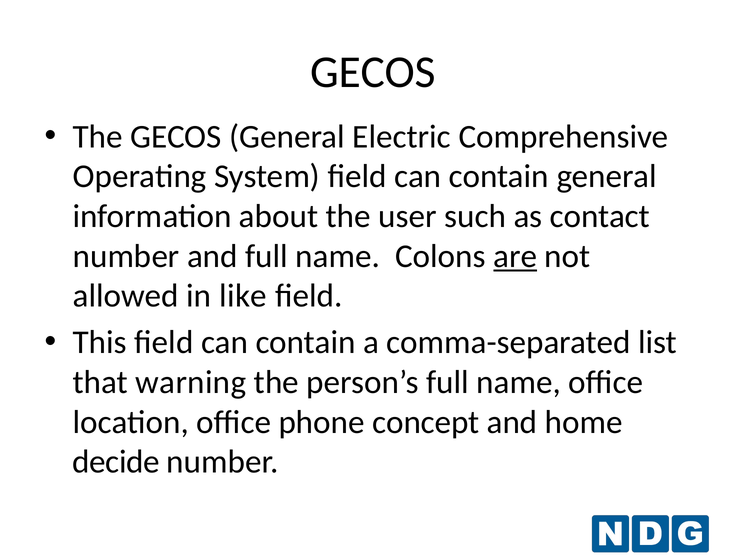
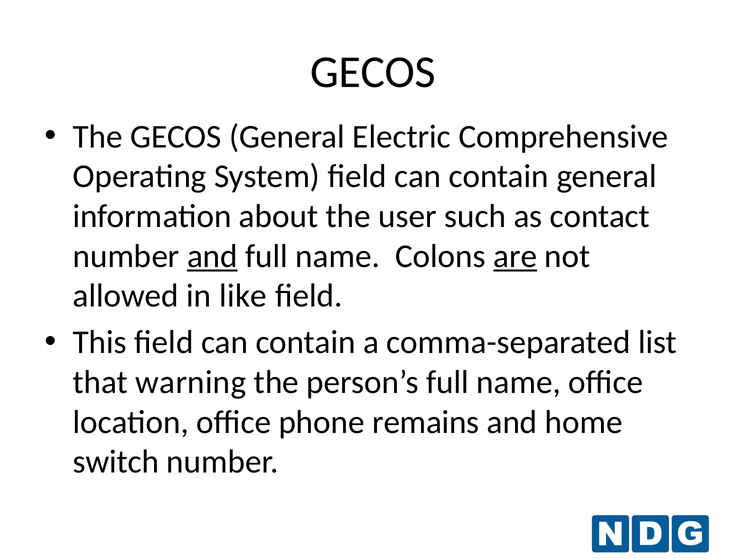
and underline: none -> present (212, 256)
concept: concept -> remains (426, 422)
decide: decide -> switch (116, 461)
